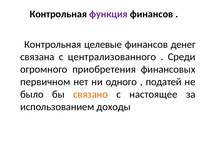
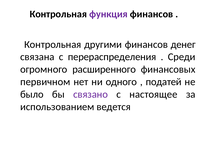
целевые: целевые -> другими (103, 44)
централизованного: централизованного -> перераспределения (112, 57)
приобретения: приобретения -> расширенного (104, 69)
связано colour: orange -> purple (91, 94)
доходы: доходы -> ведется (114, 107)
